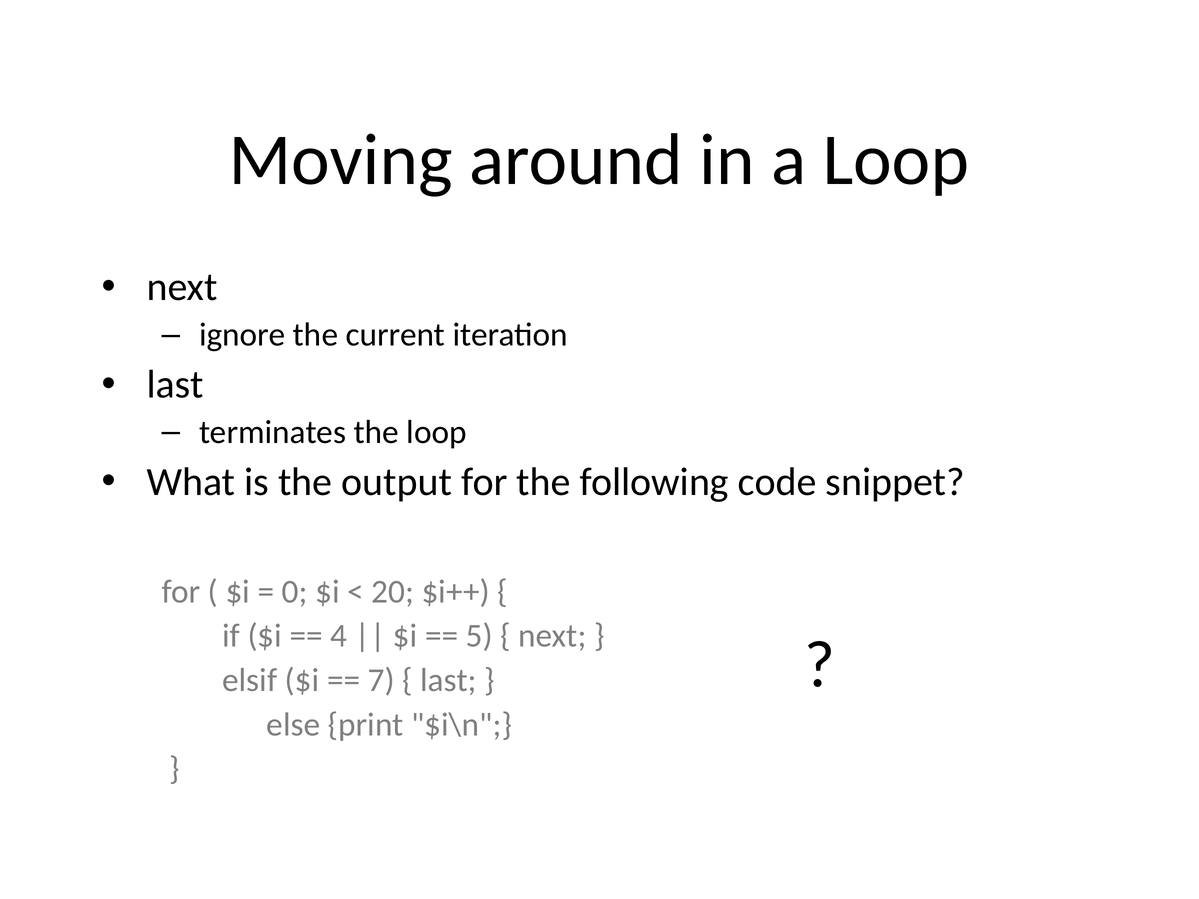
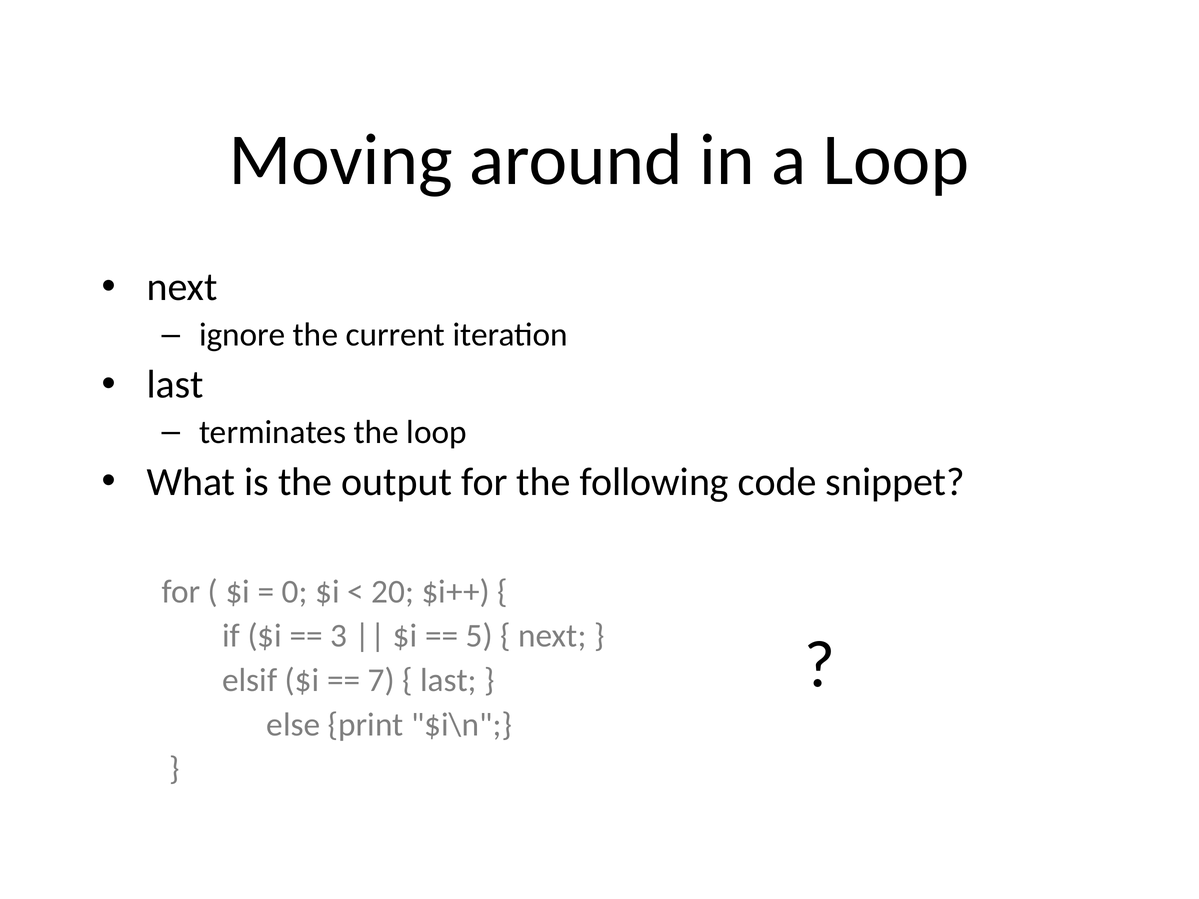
4: 4 -> 3 (339, 636)
